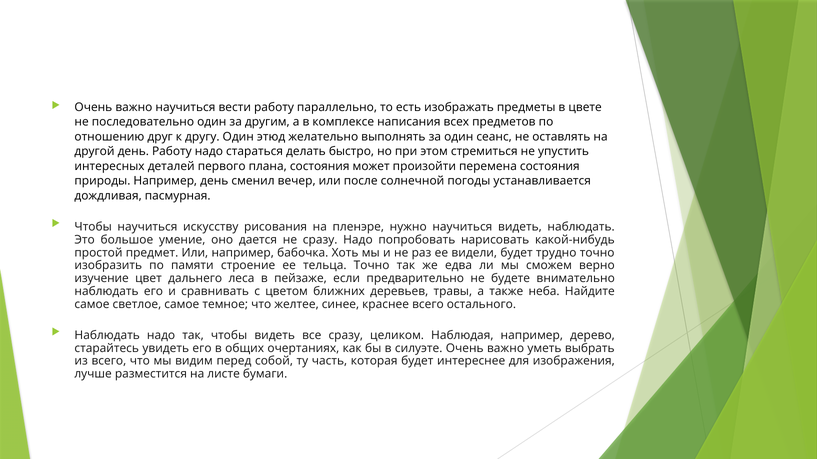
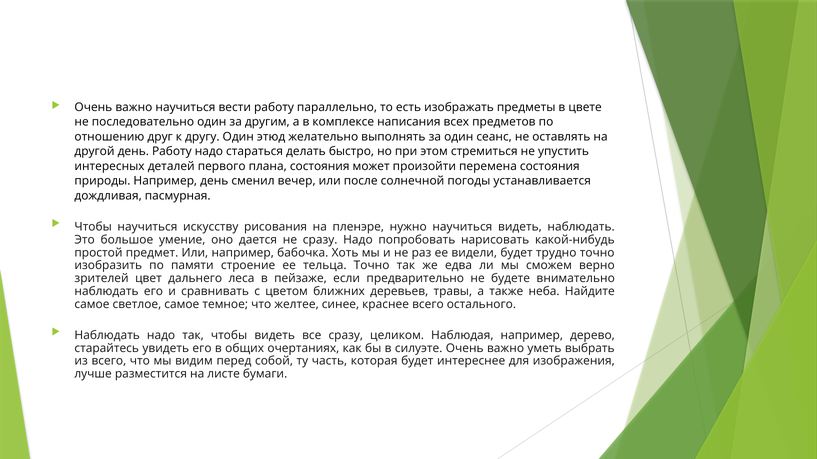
изучение: изучение -> зрителей (102, 279)
